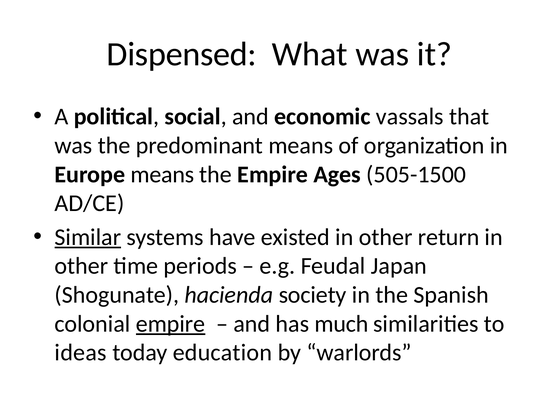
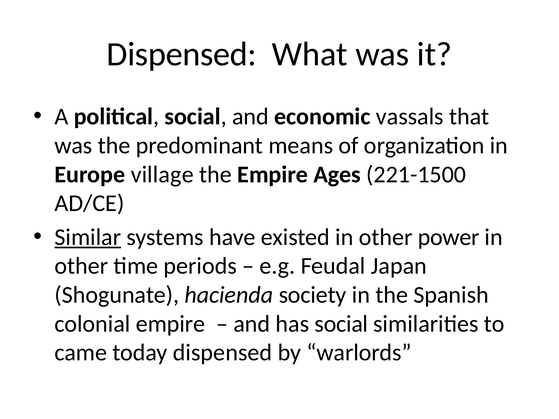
Europe means: means -> village (162, 175)
505-1500: 505-1500 -> 221-1500 (416, 175)
return: return -> power (449, 237)
empire underline: present -> none (171, 324)
has much: much -> social (341, 324)
ideas: ideas -> came (81, 353)
today education: education -> dispensed (223, 353)
